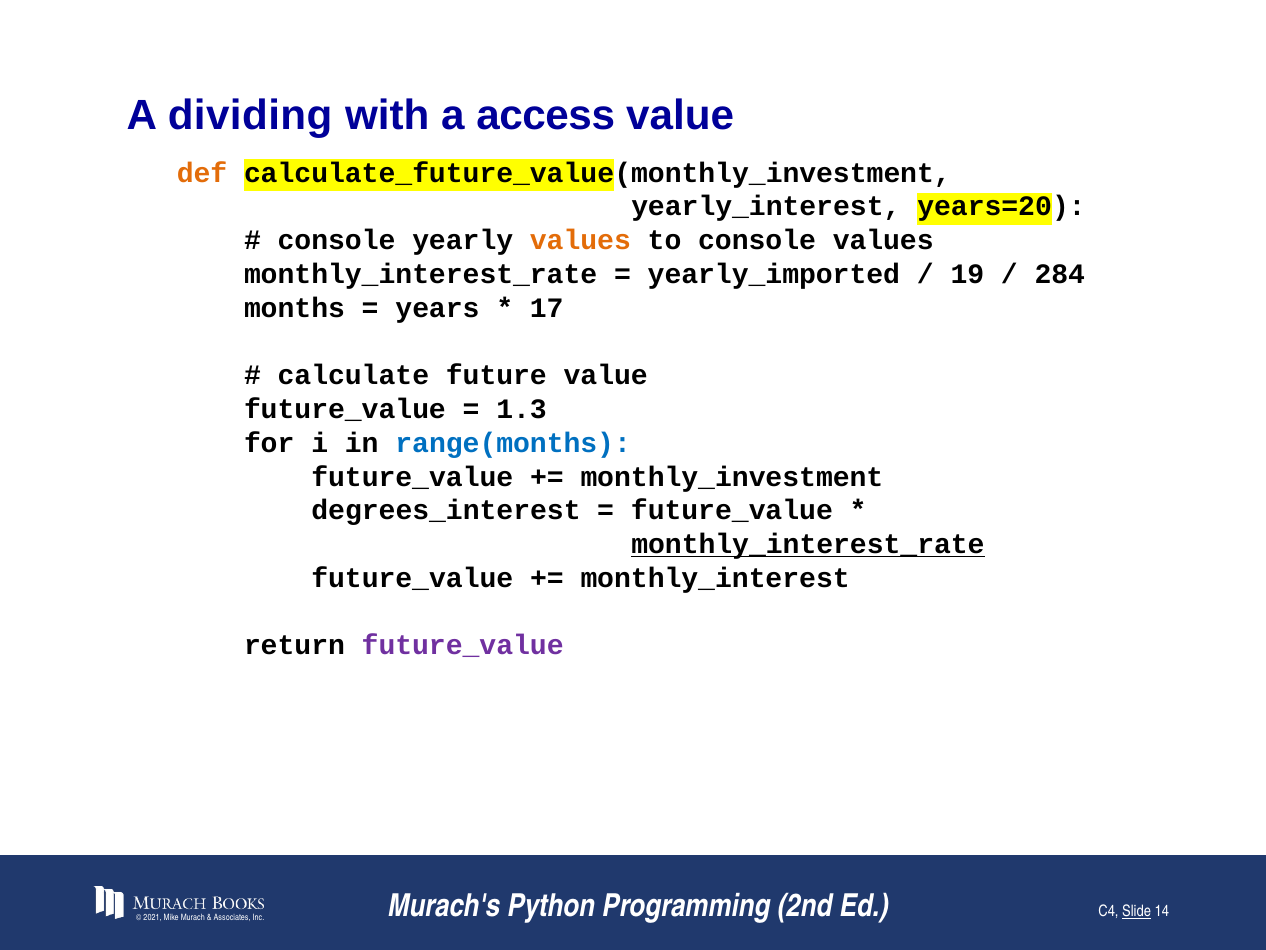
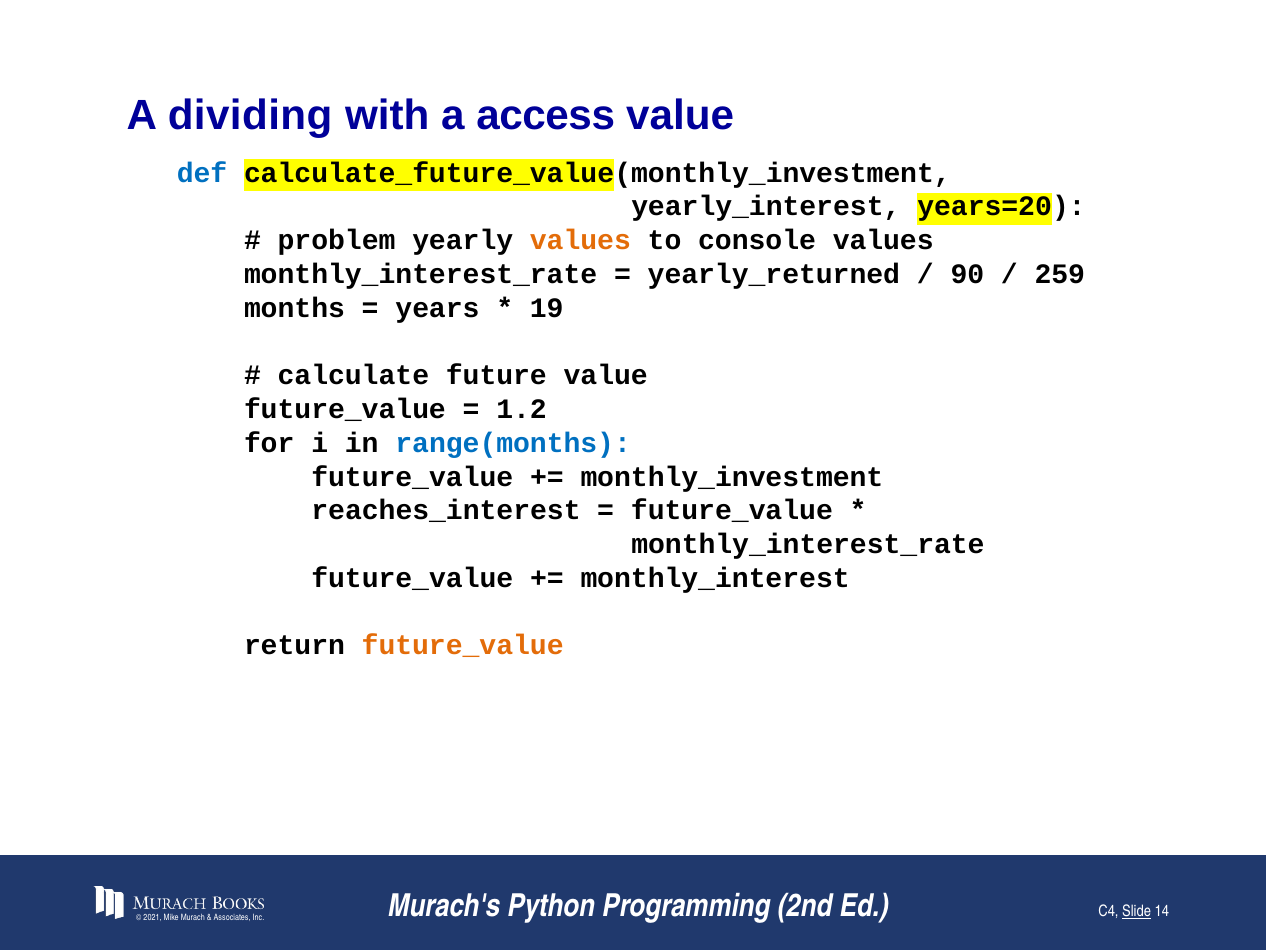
def colour: orange -> blue (202, 173)
console: console -> problem (337, 240)
yearly_imported: yearly_imported -> yearly_returned (774, 274)
19: 19 -> 90 (967, 274)
284: 284 -> 259 (1060, 274)
17: 17 -> 19 (547, 308)
1.3: 1.3 -> 1.2 (522, 409)
degrees_interest: degrees_interest -> reaches_interest (446, 510)
monthly_interest_rate underline: present -> none (808, 544)
future_value colour: purple -> orange (463, 645)
